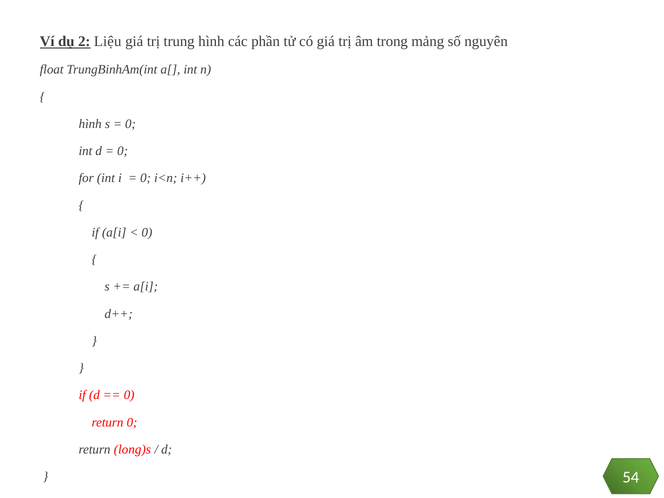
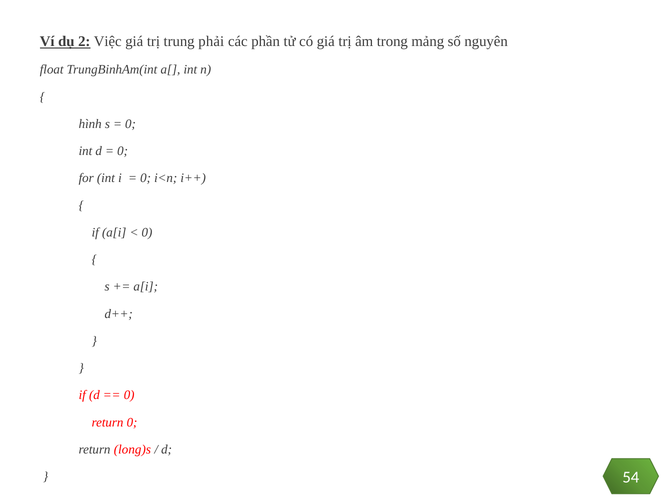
Liệu: Liệu -> Việc (108, 42)
trung hình: hình -> phải (211, 42)
